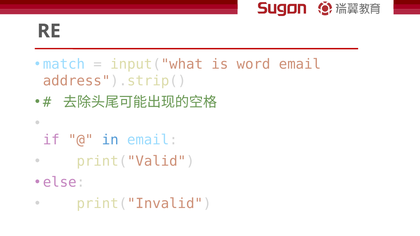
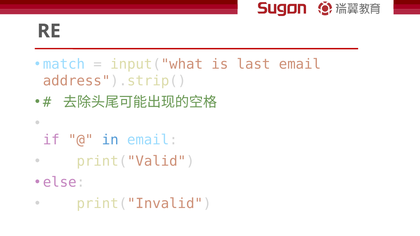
word: word -> last (254, 64)
